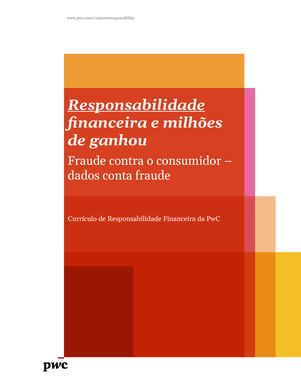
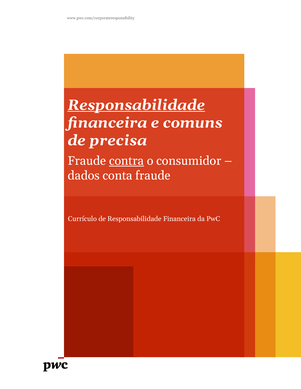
milhões: milhões -> comuns (193, 123)
ganhou: ganhou -> precisa (118, 141)
contra underline: none -> present (126, 161)
